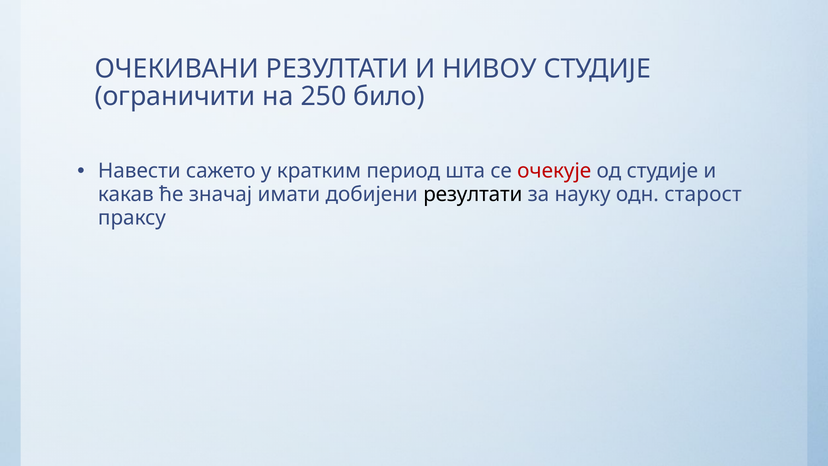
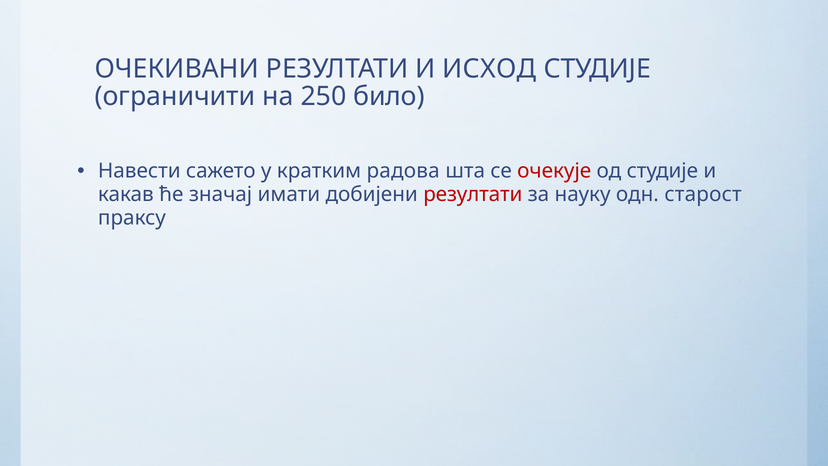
НИВОУ: НИВОУ -> ИСХОД (489, 69)
период: период -> радова (403, 171)
резултати colour: black -> red (473, 194)
